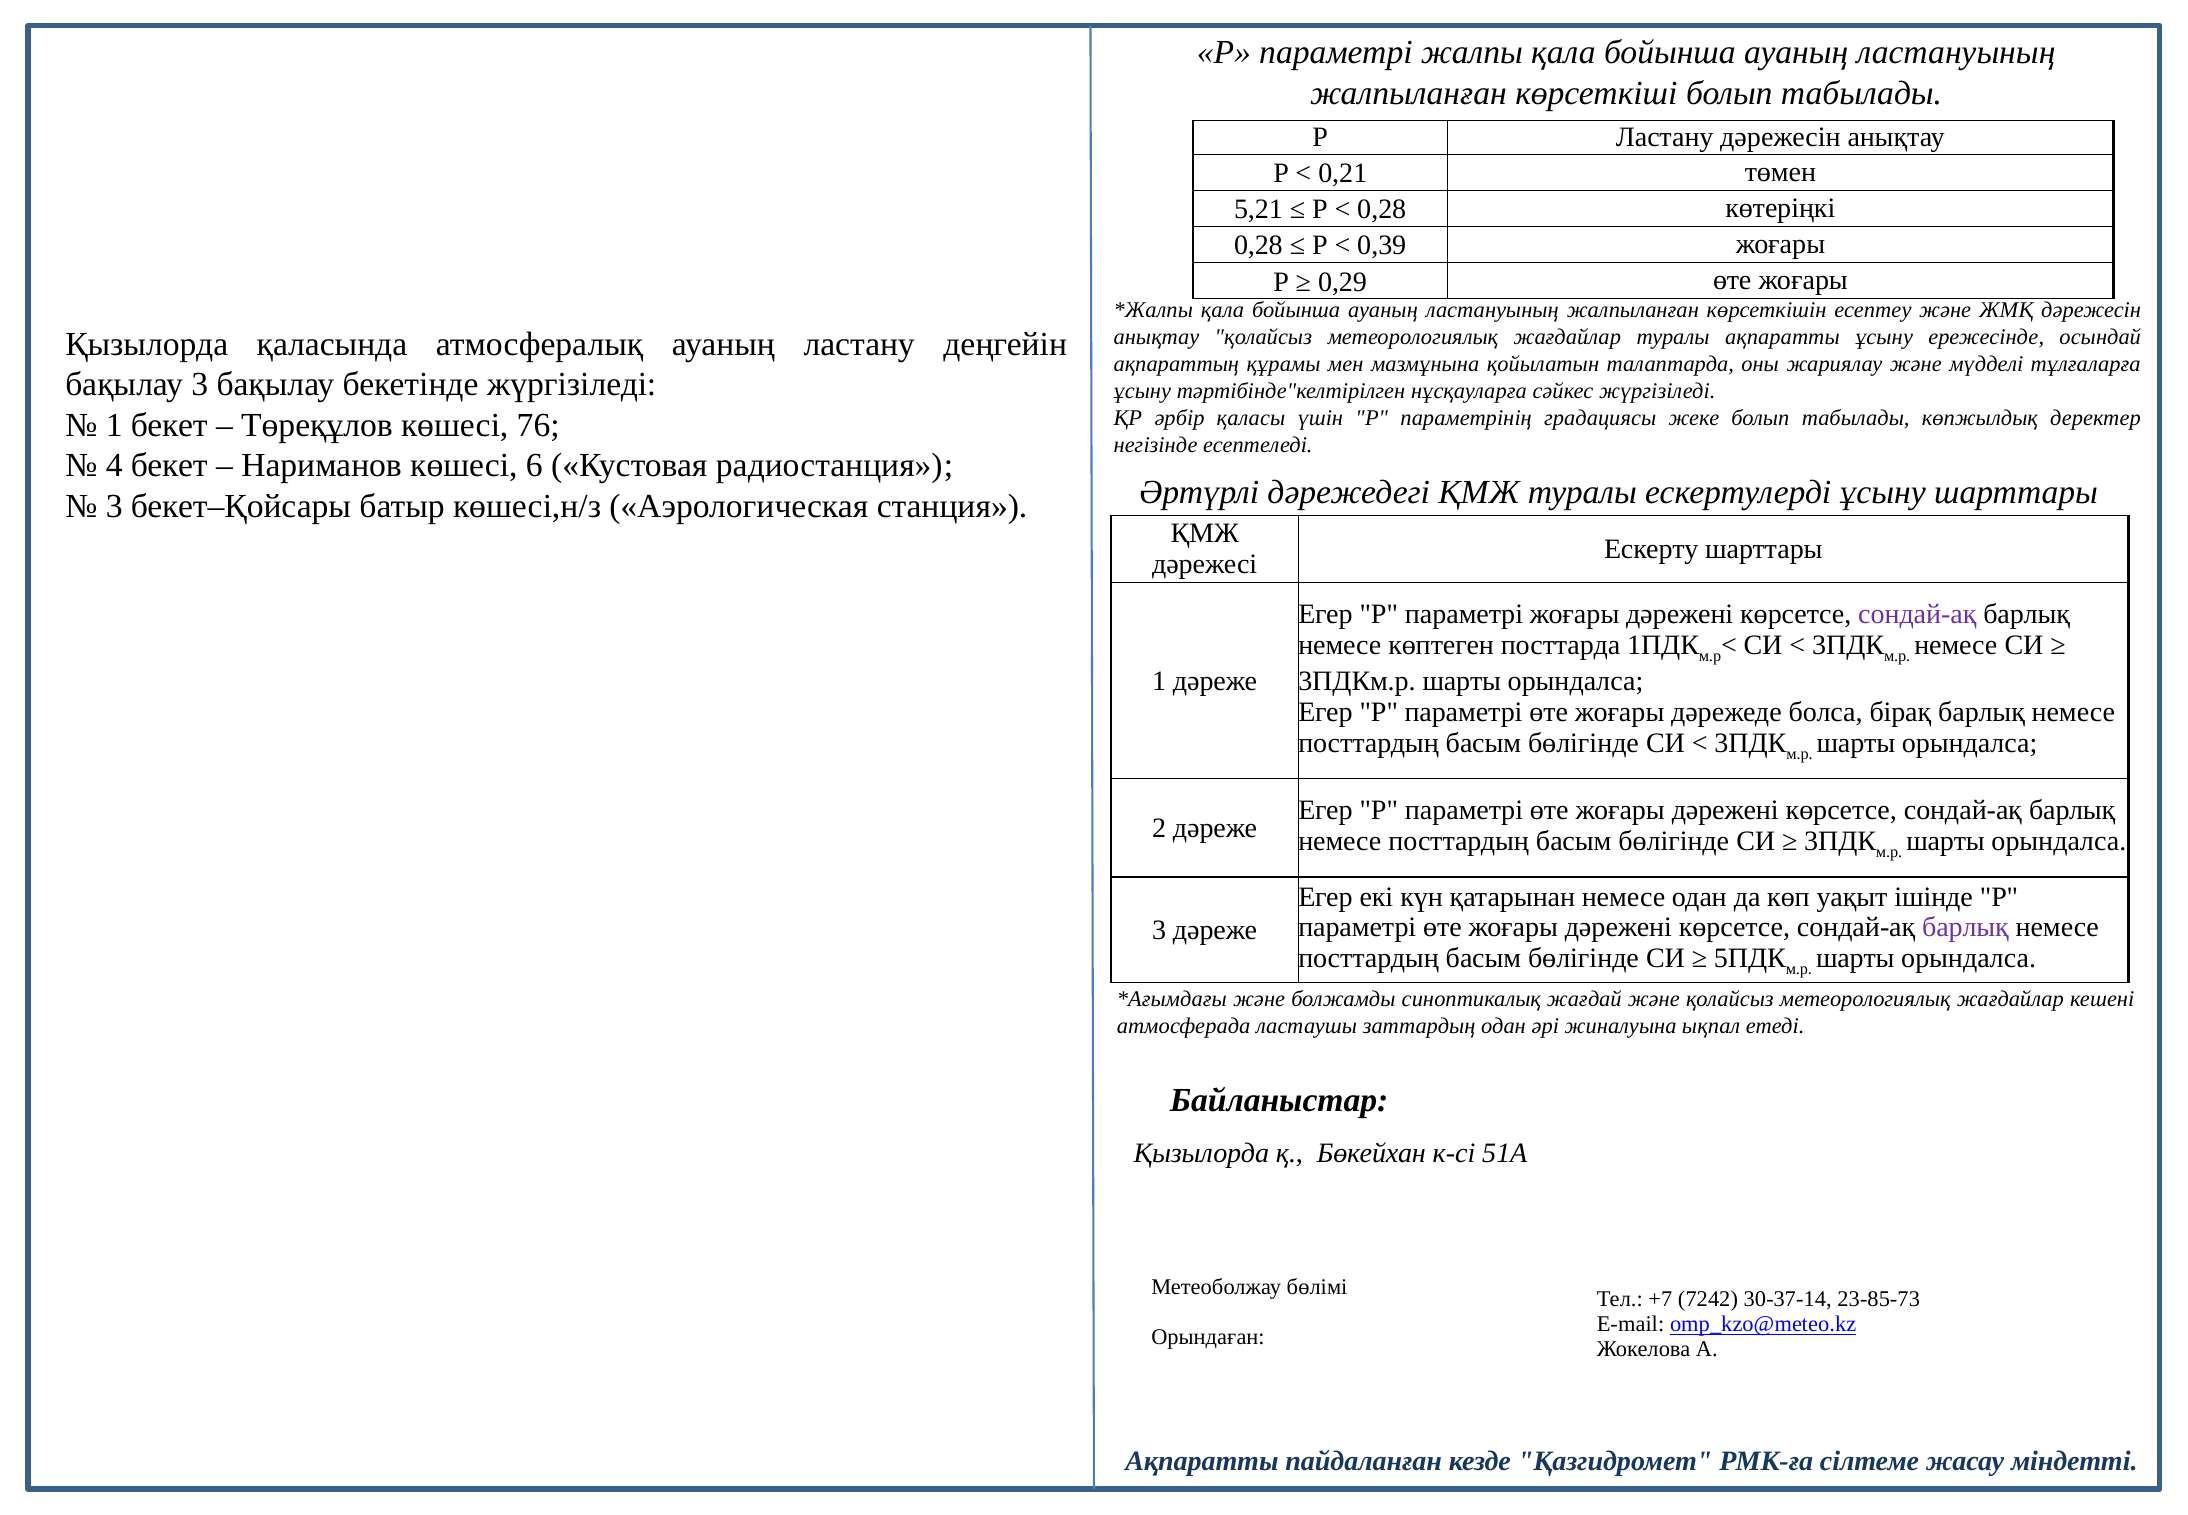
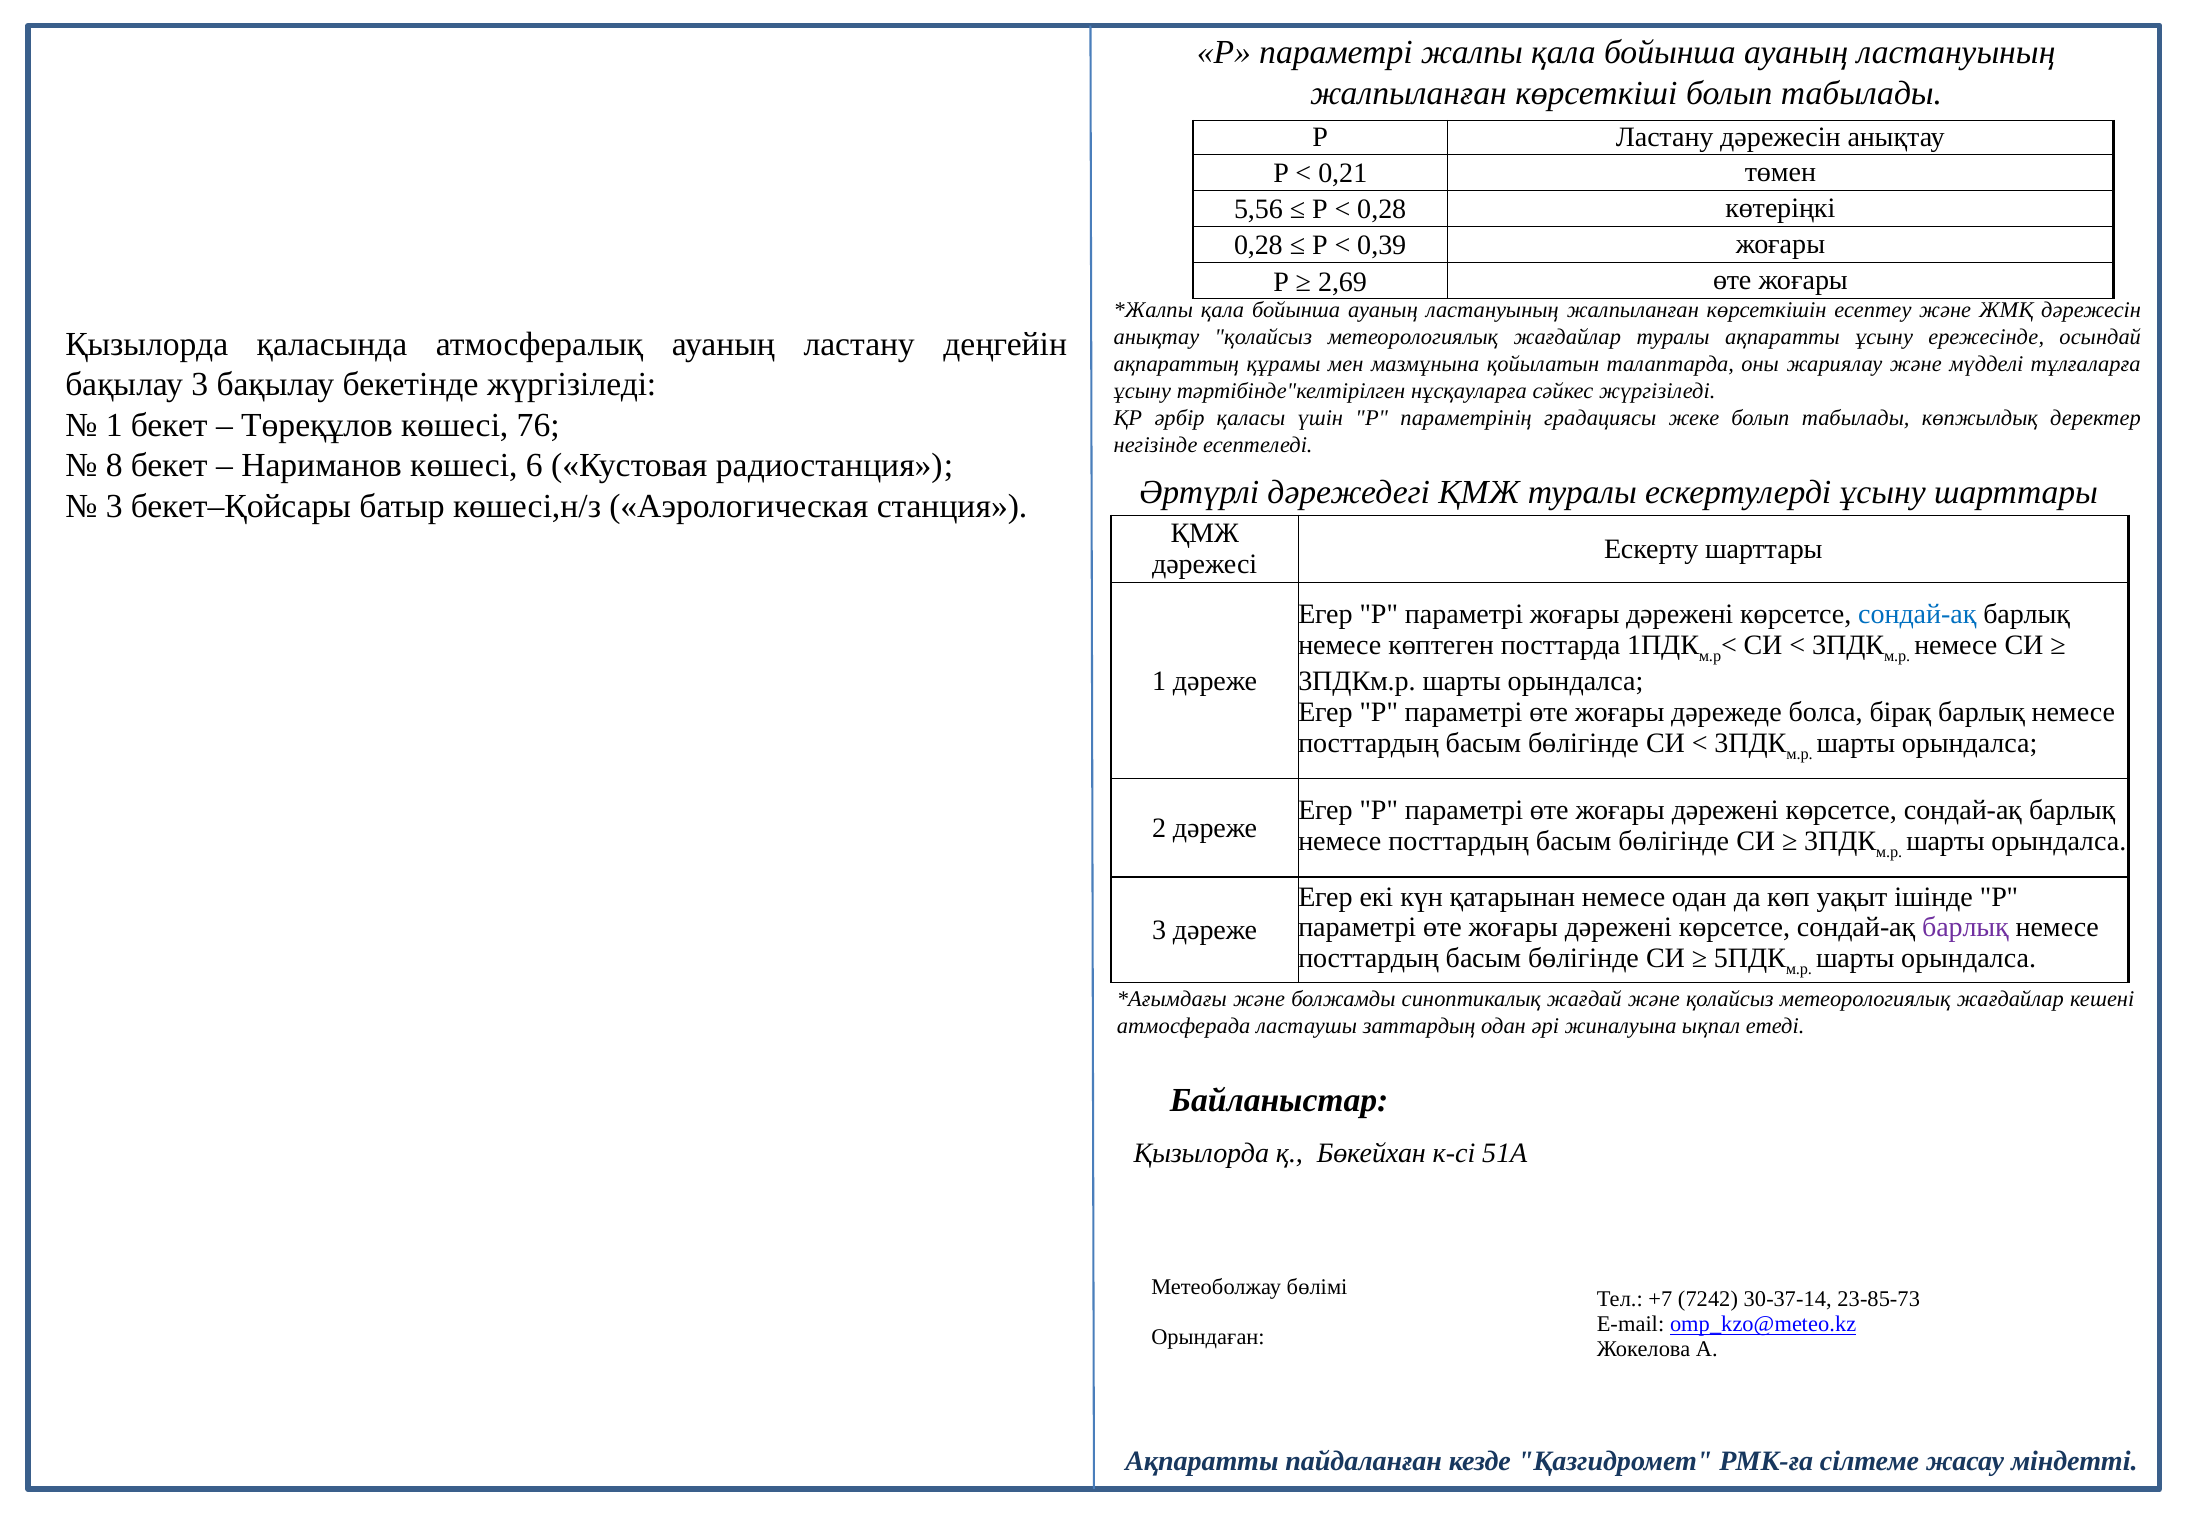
5,21: 5,21 -> 5,56 (1258, 210)
0,29: 0,29 -> 2,69 (1343, 282)
4: 4 -> 8 (114, 466)
сондай-ақ colour: purple -> blue (1917, 614)
